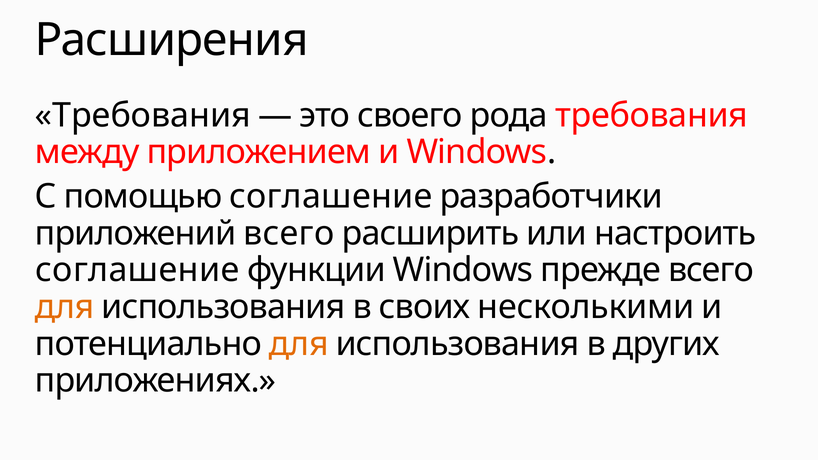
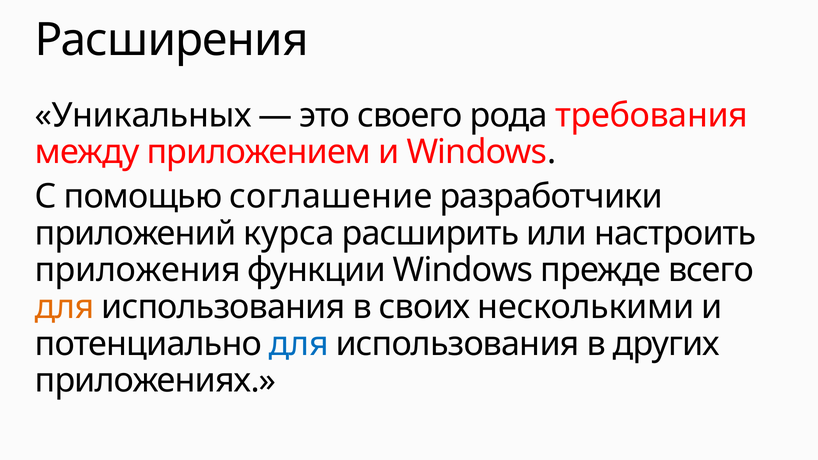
Требования: Требования -> Уникальных (143, 115)
приложений всего: всего -> курса (289, 234)
соглашение: соглашение -> приложения (138, 270)
для colour: orange -> blue (299, 344)
